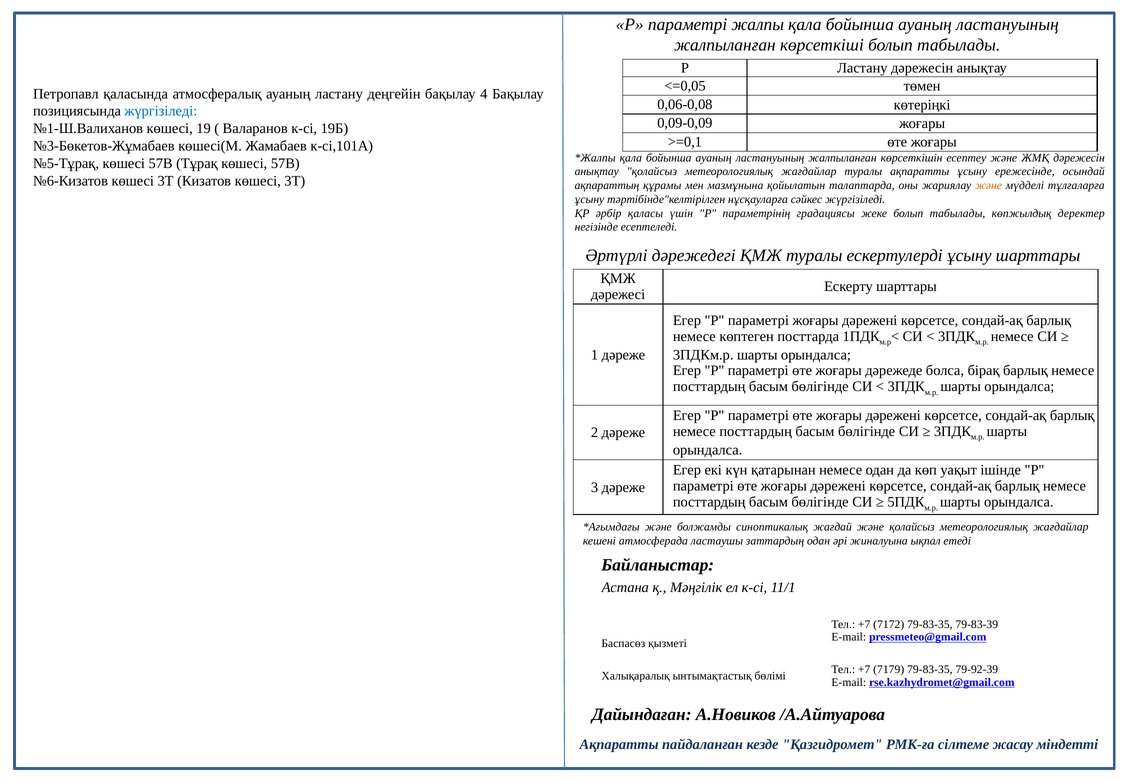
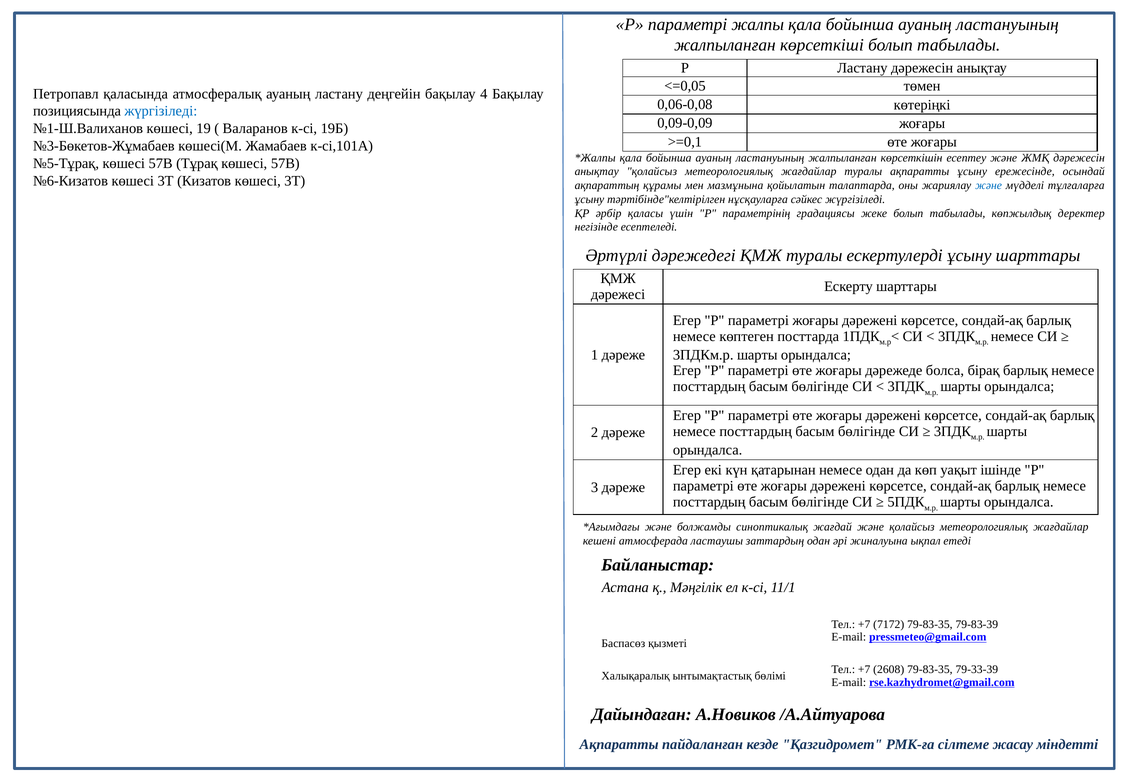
және colour: orange -> blue (989, 185)
7179: 7179 -> 2608 (889, 669)
79-92-39: 79-92-39 -> 79-33-39 (977, 669)
